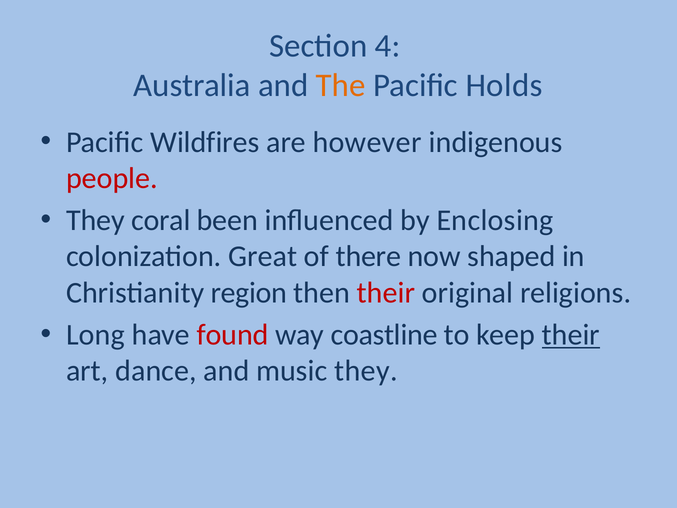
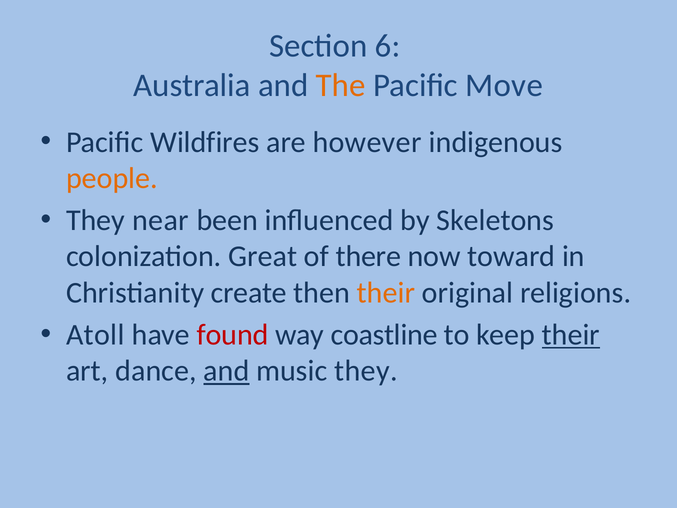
4: 4 -> 6 (388, 46)
Holds: Holds -> Move (504, 85)
people colour: red -> orange (112, 178)
coral: coral -> near (161, 220)
Enclosing: Enclosing -> Skeletons (495, 220)
shaped: shaped -> toward (511, 256)
region: region -> create (249, 293)
their colour: red -> orange (386, 293)
Long: Long -> Atoll (95, 335)
and underline: none -> present (226, 371)
